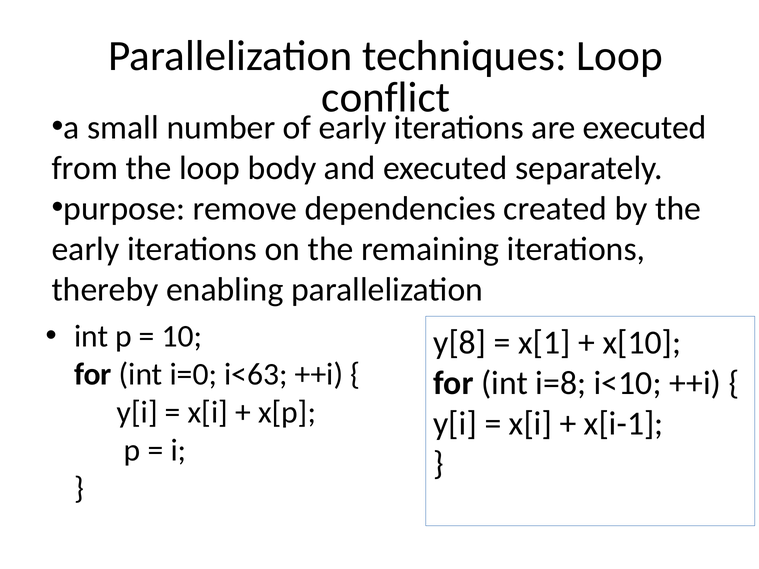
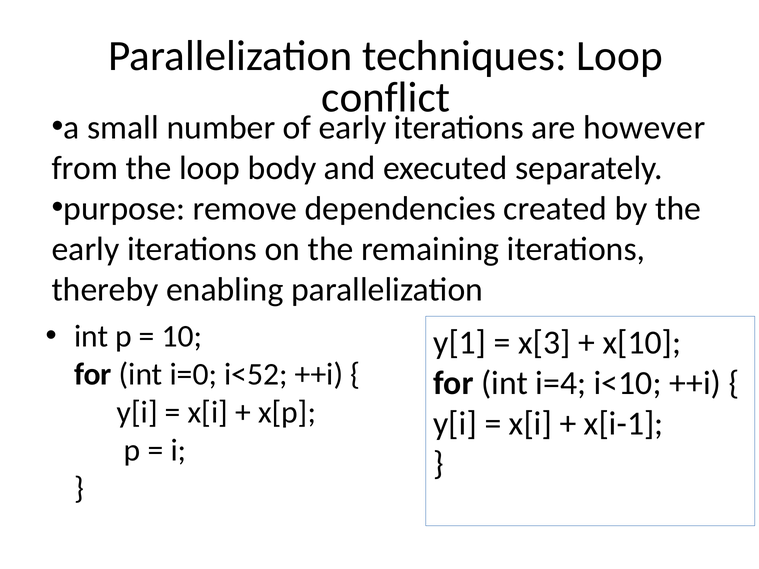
are executed: executed -> however (644, 128)
y[8: y[8 -> y[1 (460, 343)
x[1: x[1 -> x[3 (545, 343)
i<63: i<63 -> i<52 (256, 375)
i=8: i=8 -> i=4 (561, 383)
